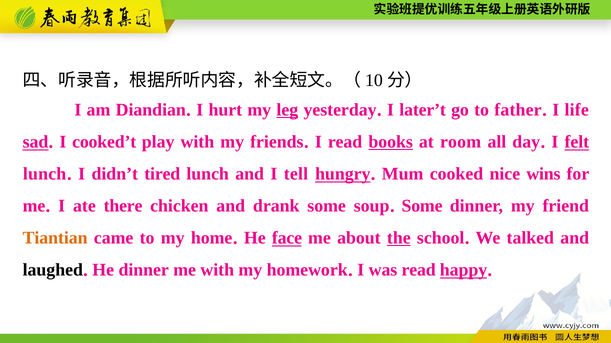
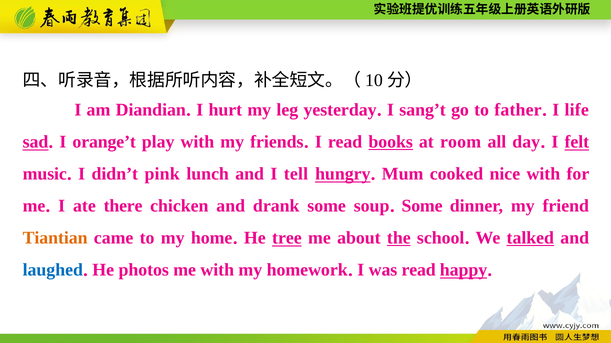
leg underline: present -> none (287, 110)
later’t: later’t -> sang’t (423, 110)
cooked’t: cooked’t -> orange’t (104, 142)
lunch: lunch -> music (45, 174)
tired: tired -> pink (162, 174)
nice wins: wins -> with (543, 174)
face: face -> tree (287, 239)
talked underline: none -> present (530, 239)
laughed colour: black -> blue (53, 271)
He dinner: dinner -> photos (144, 271)
